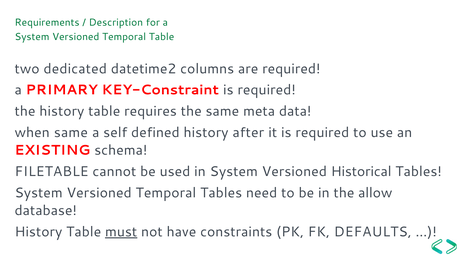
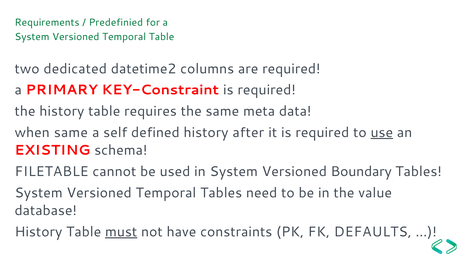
Description: Description -> Predefinied (116, 22)
use underline: none -> present (382, 132)
Historical: Historical -> Boundary (361, 172)
allow: allow -> value (375, 193)
